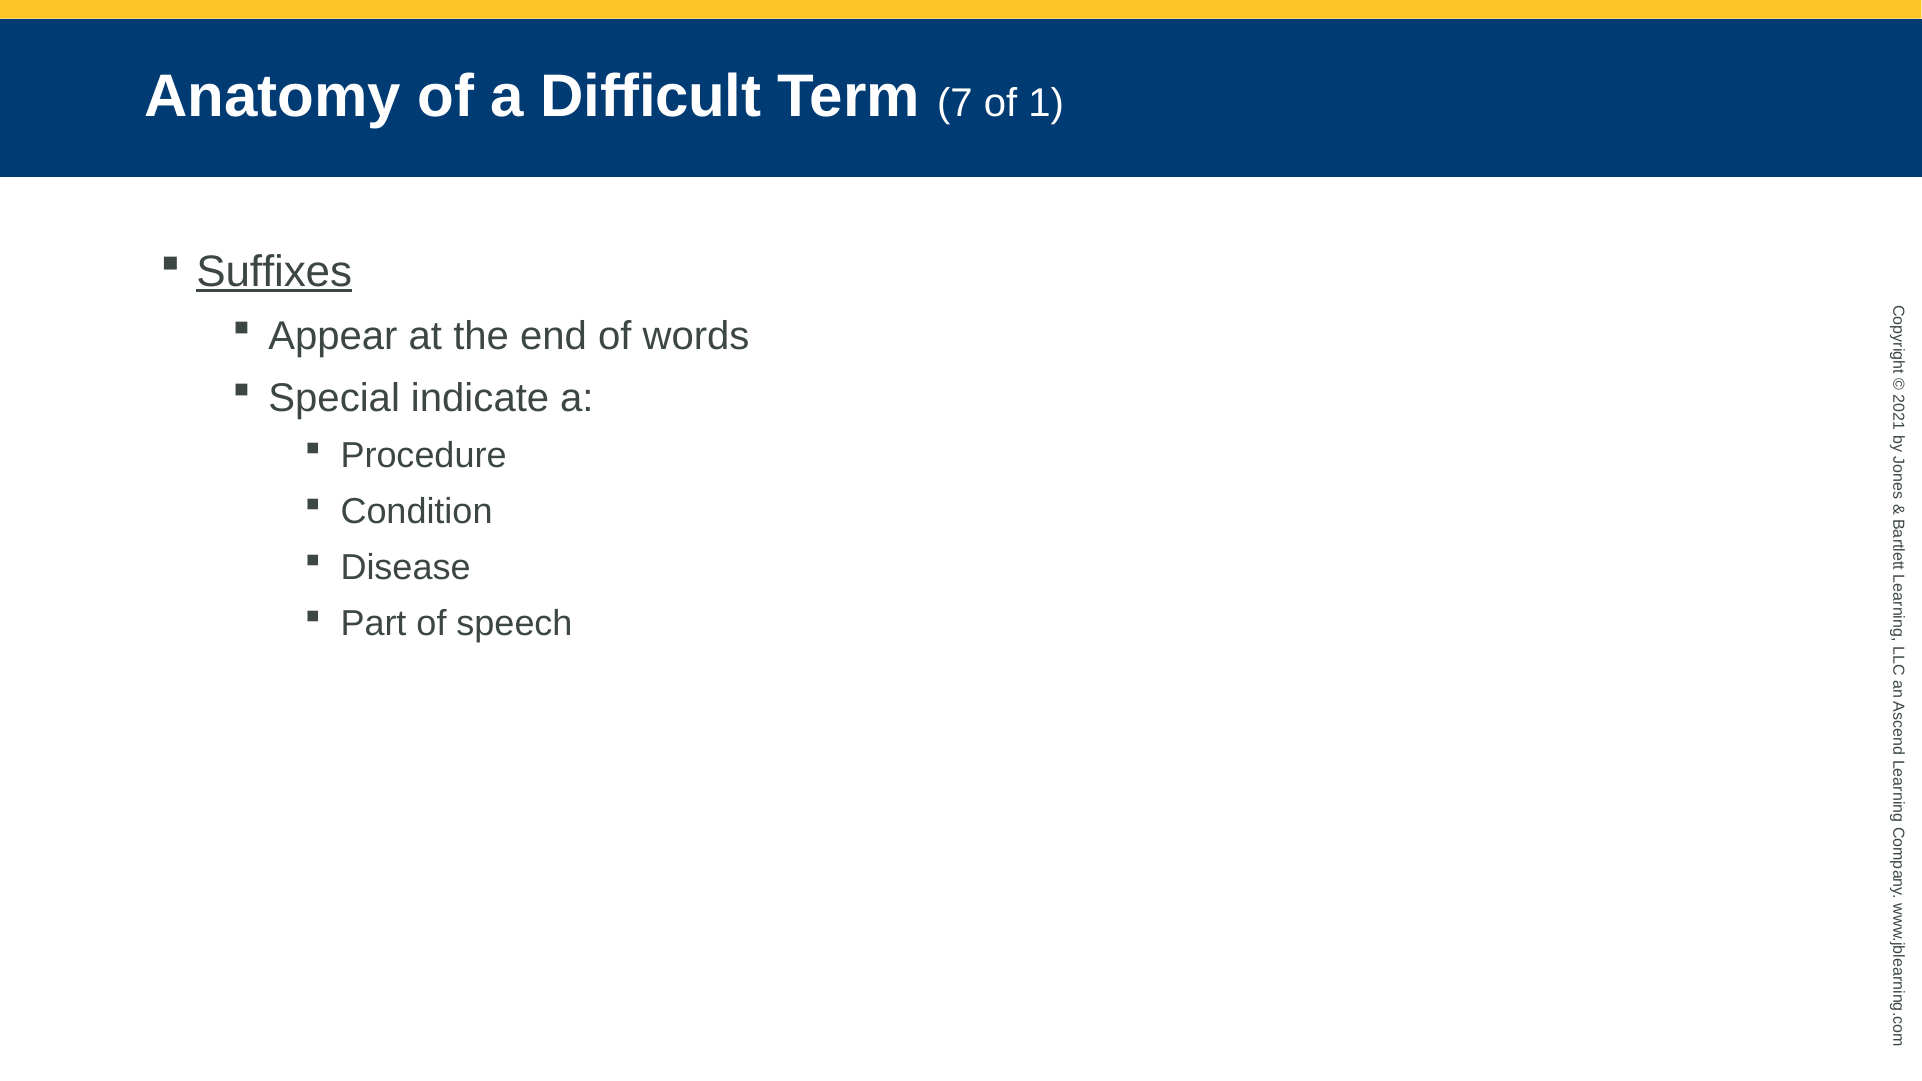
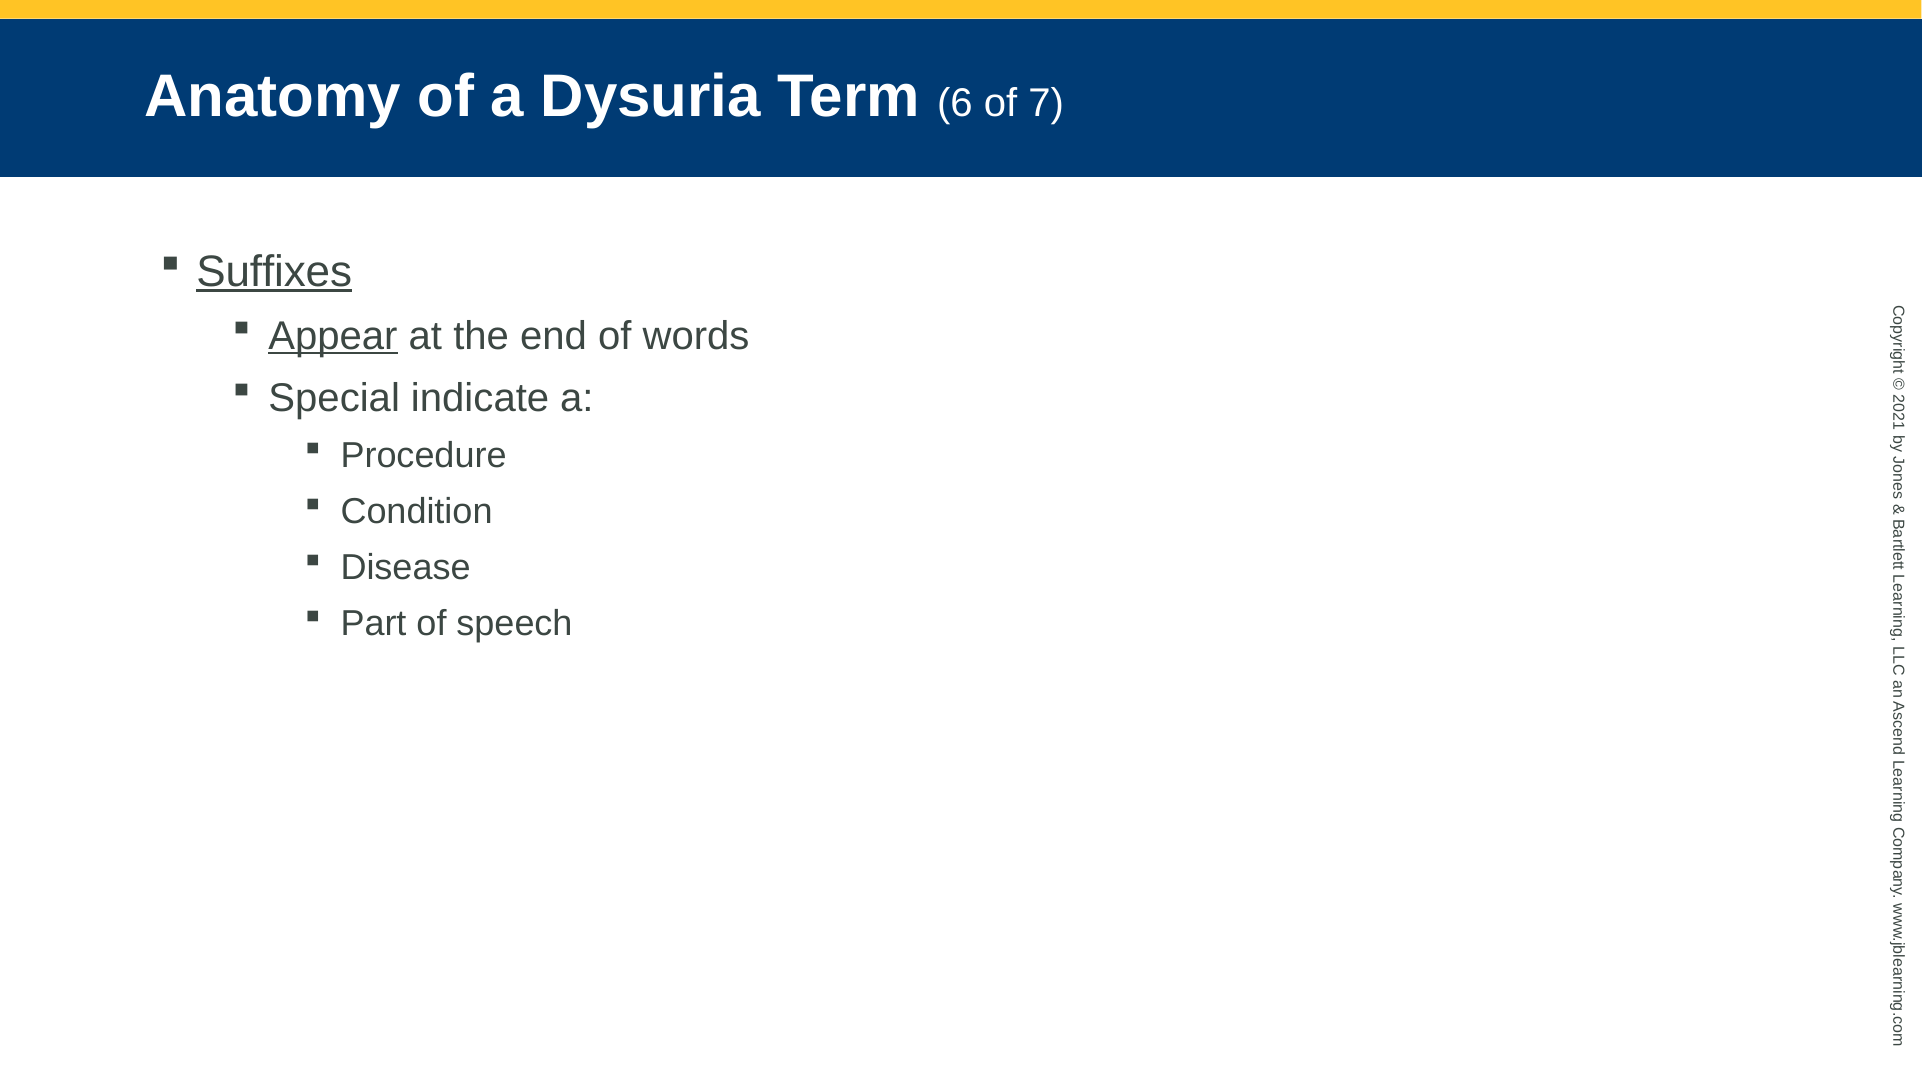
Difficult: Difficult -> Dysuria (651, 97)
7: 7 -> 6 (955, 103)
of 1: 1 -> 7 (1046, 103)
Appear underline: none -> present (333, 336)
